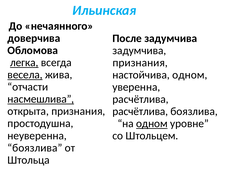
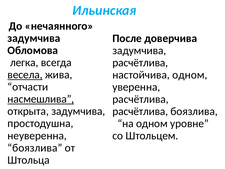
доверчива: доверчива -> задумчива (34, 38)
После задумчива: задумчива -> доверчива (171, 38)
легка underline: present -> none (24, 62)
признания: признания -> расчётлива (140, 63)
открыта признания: признания -> задумчива (78, 111)
одном underline: present -> none (152, 123)
